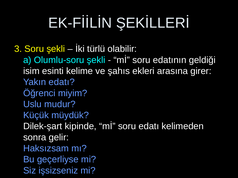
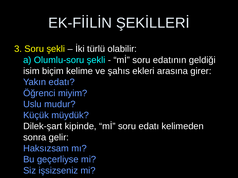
esinti: esinti -> biçim (53, 71)
